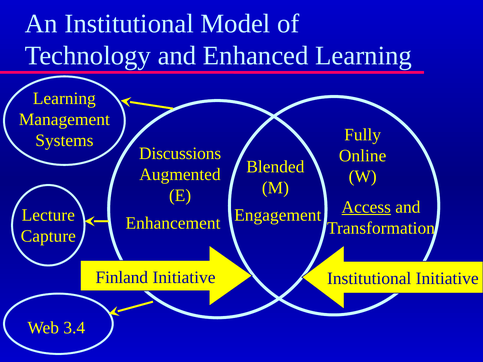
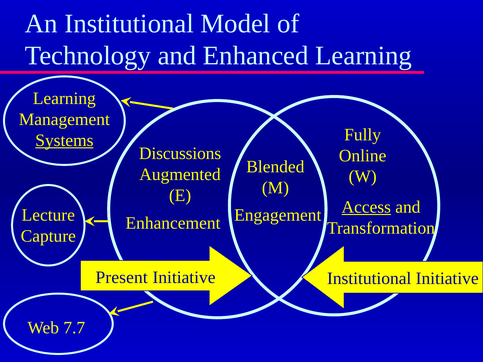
Systems underline: none -> present (64, 140)
Finland: Finland -> Present (122, 278)
3.4: 3.4 -> 7.7 (74, 328)
